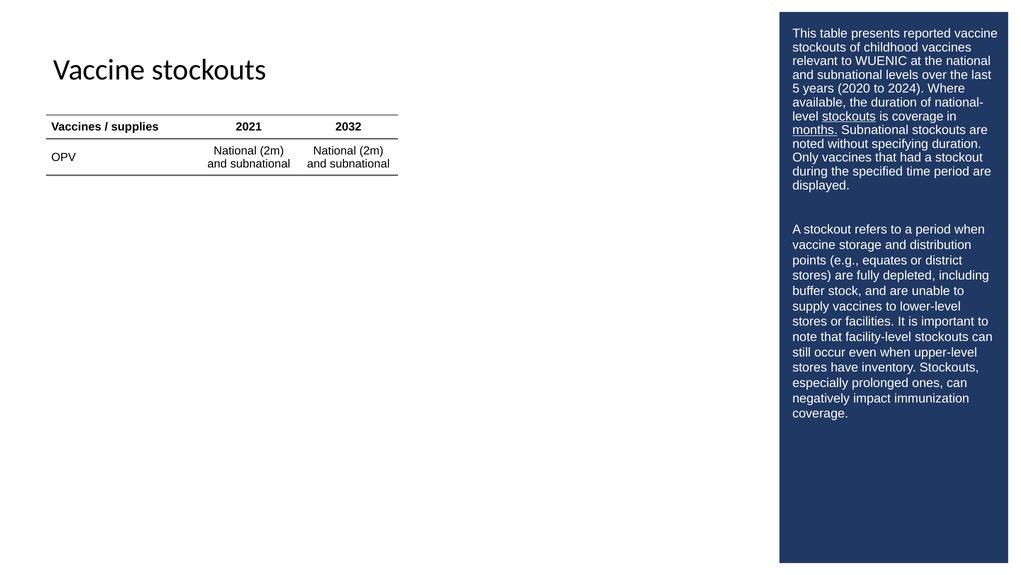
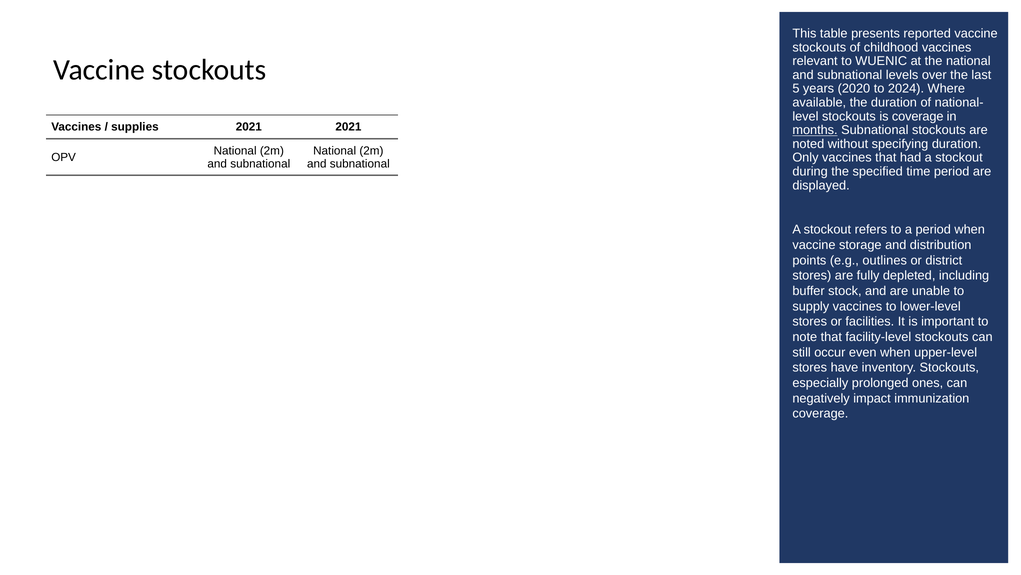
stockouts underline: present -> none (849, 116)
2021 2032: 2032 -> 2021 (348, 127)
equates: equates -> outlines (885, 260)
